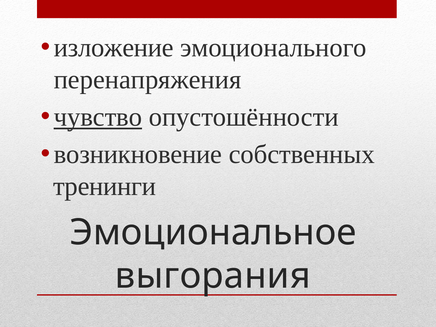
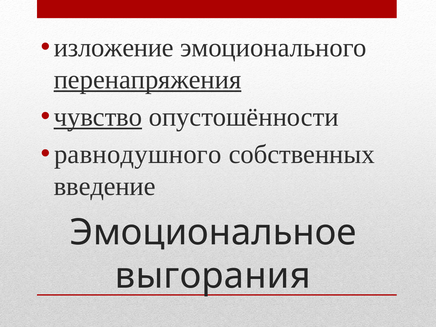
перенапряжения underline: none -> present (148, 80)
возникновение: возникновение -> равнодушного (138, 154)
тренинги: тренинги -> введение (105, 186)
